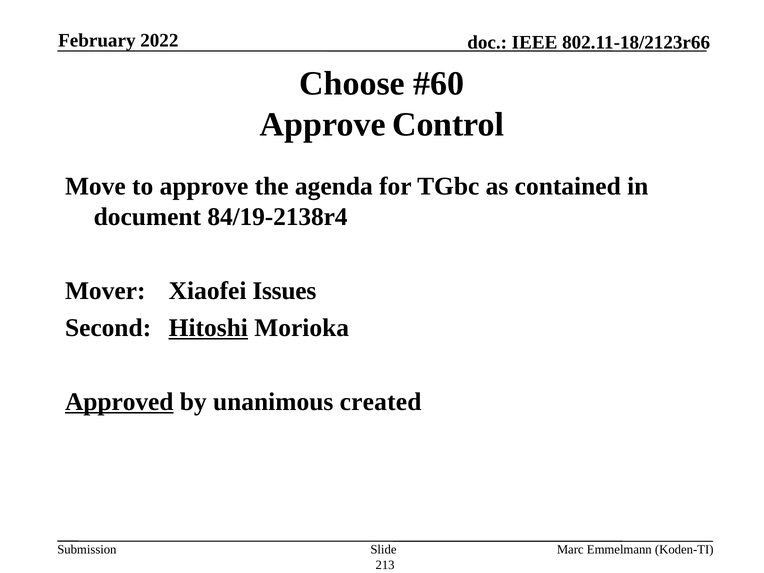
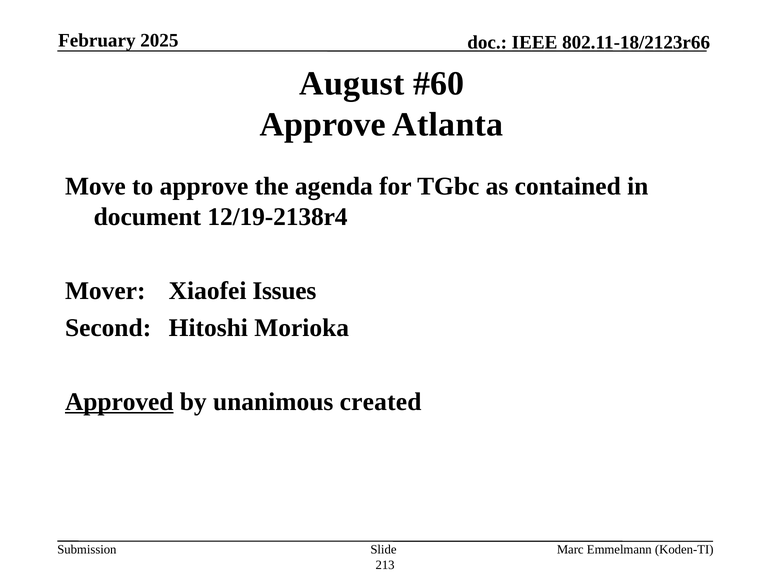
2022: 2022 -> 2025 (159, 40)
Choose: Choose -> August (352, 84)
Control: Control -> Atlanta (448, 125)
84/19-2138r4: 84/19-2138r4 -> 12/19-2138r4 (278, 217)
Hitoshi underline: present -> none (208, 328)
